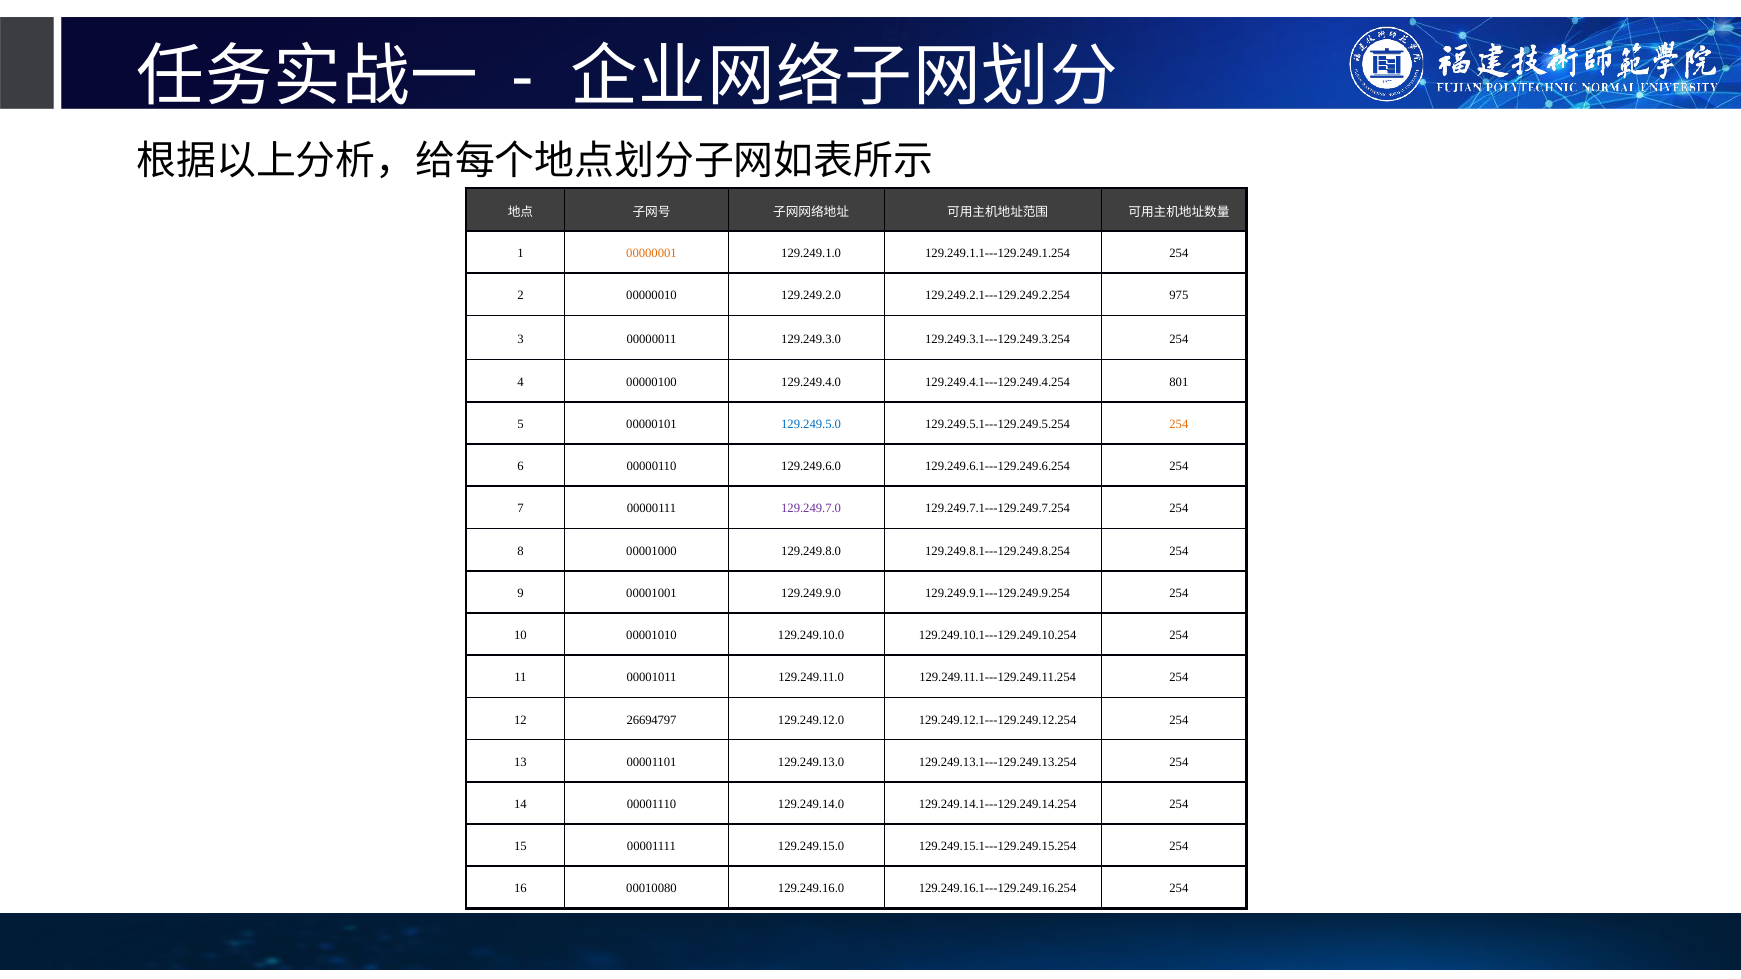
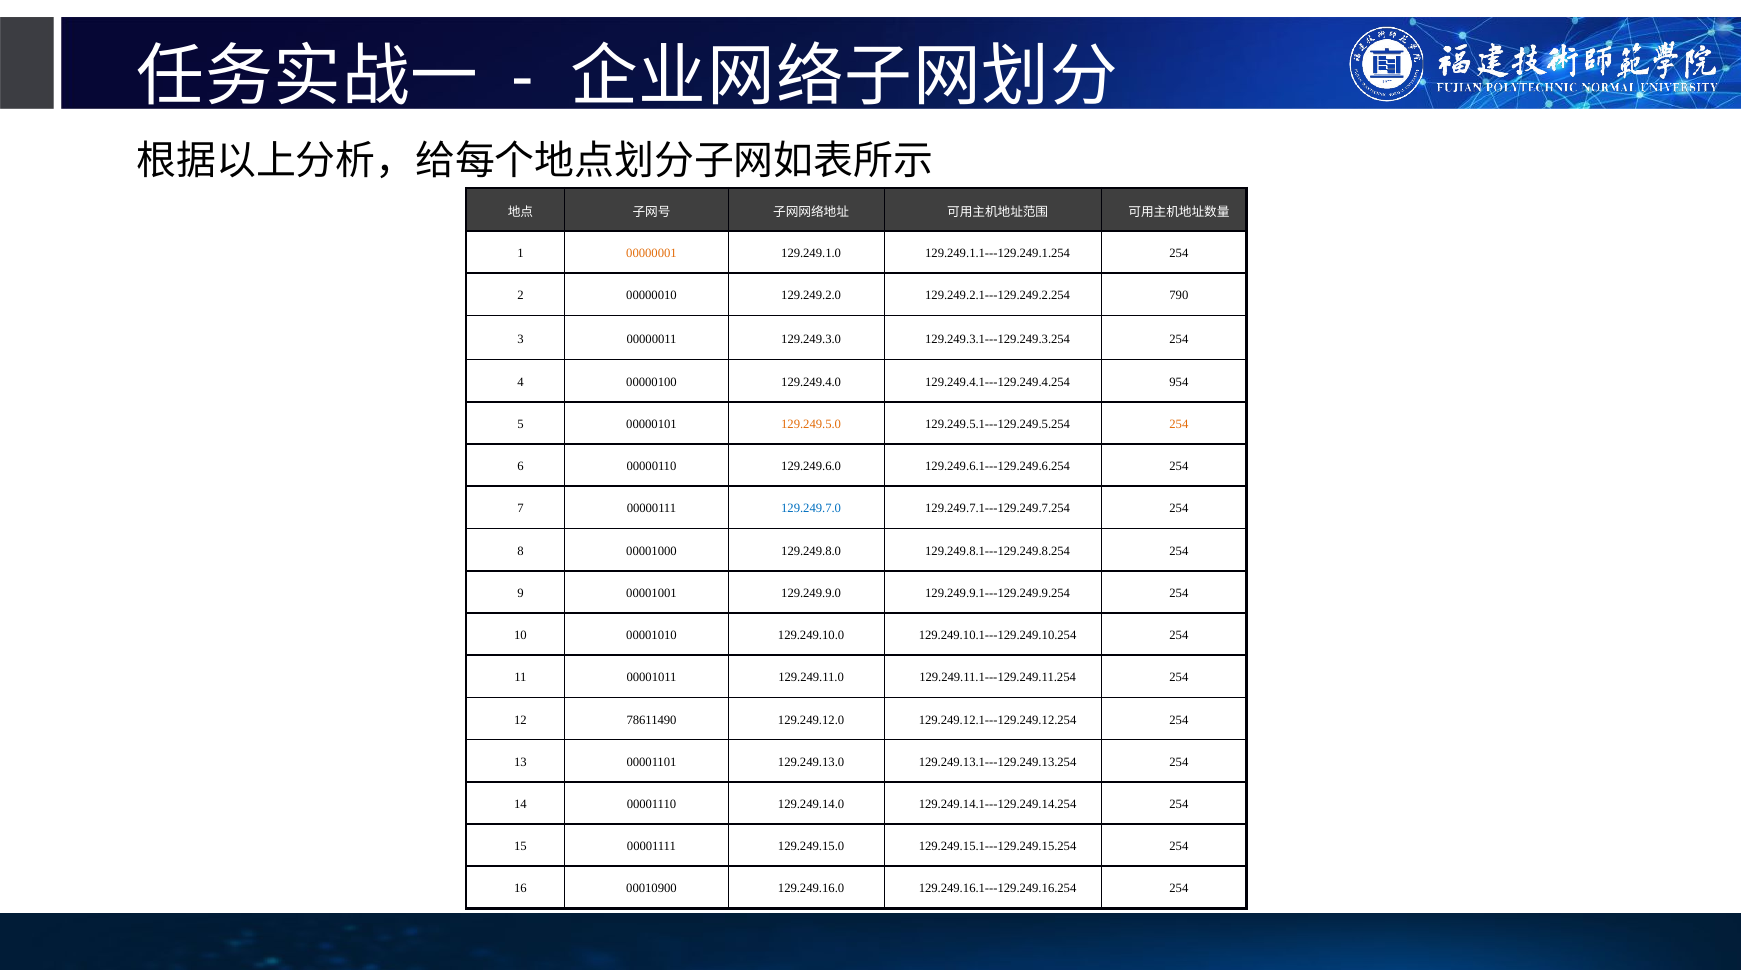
975: 975 -> 790 (1179, 296)
801: 801 -> 954 (1179, 382)
129.249.5.0 colour: blue -> orange (811, 424)
129.249.7.0 colour: purple -> blue (811, 509)
26694797: 26694797 -> 78611490 (652, 720)
00010080: 00010080 -> 00010900 (651, 889)
